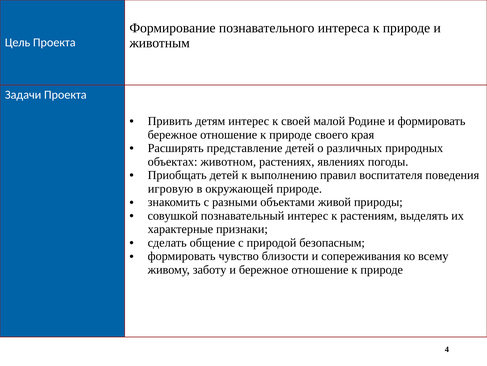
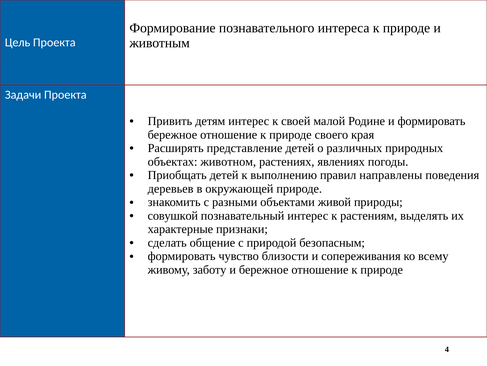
воспитателя: воспитателя -> направлены (391, 175)
игровую: игровую -> деревьев (171, 188)
